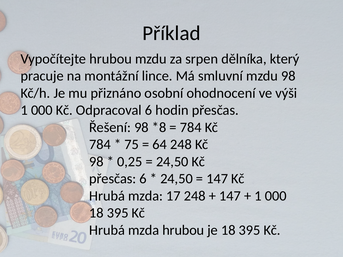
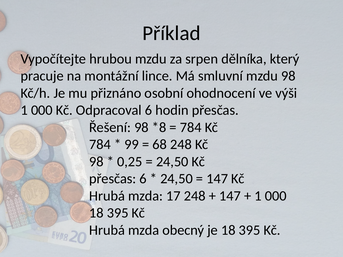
75: 75 -> 99 (132, 145)
64: 64 -> 68 (160, 145)
mzda hrubou: hrubou -> obecný (183, 230)
